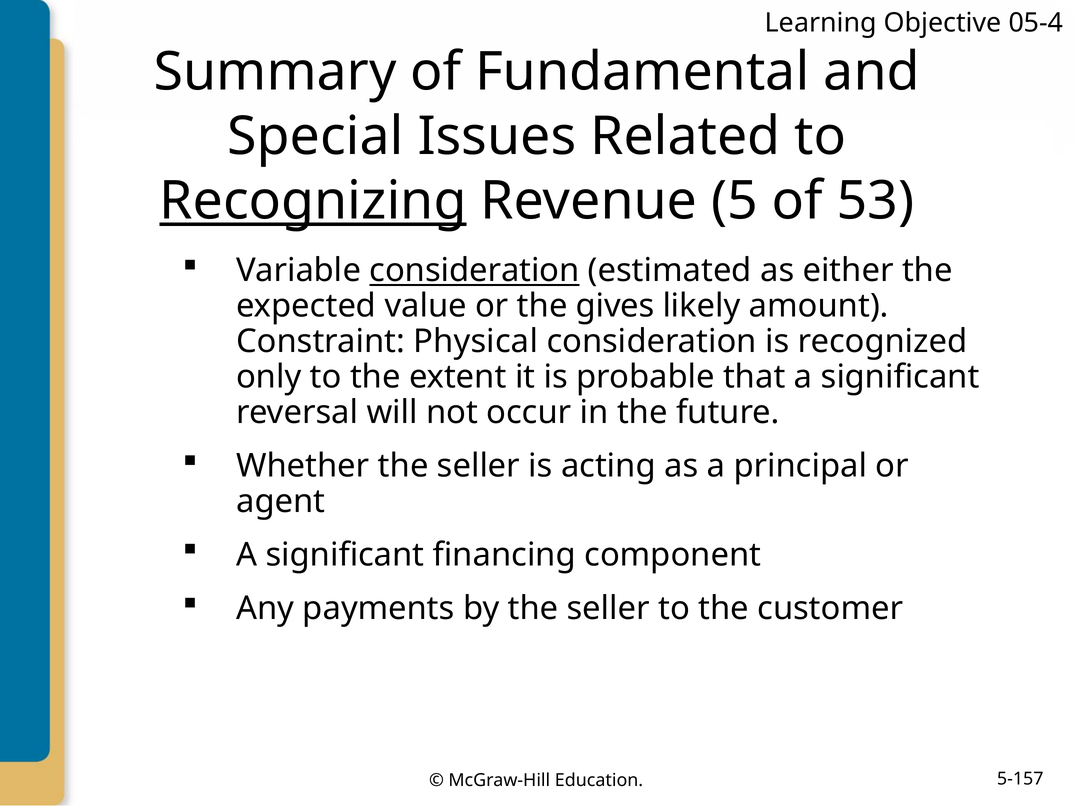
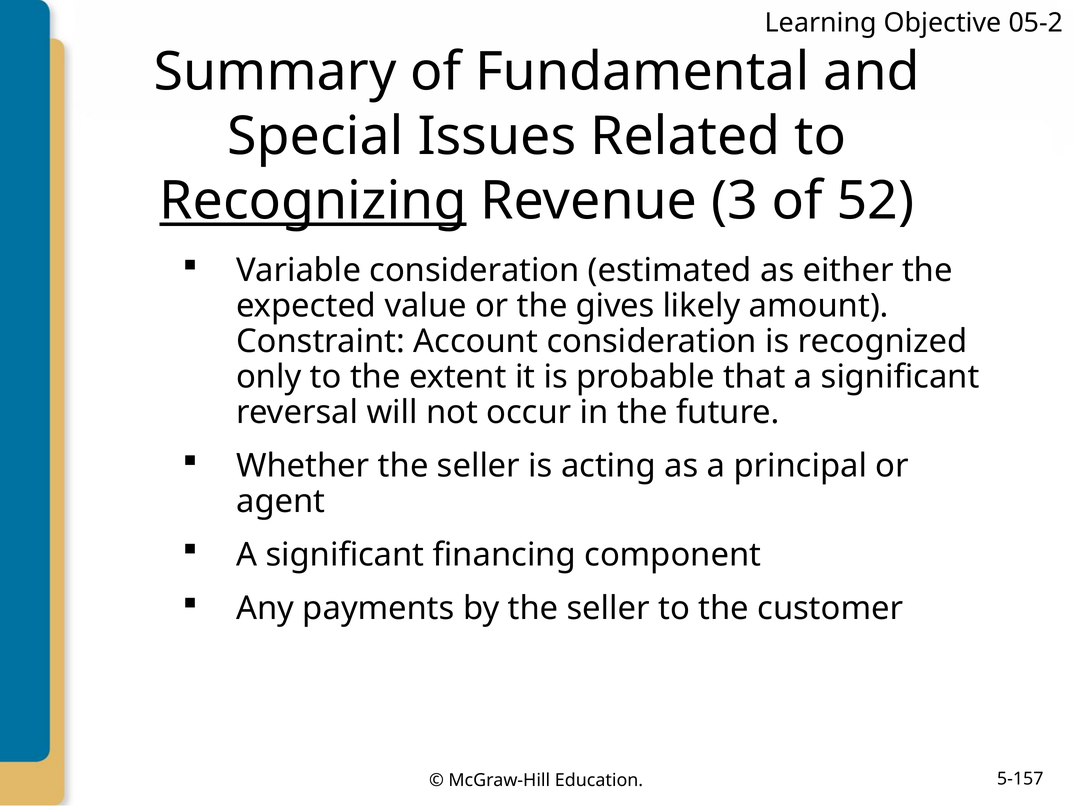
05-4: 05-4 -> 05-2 (1036, 23)
5: 5 -> 3 (735, 201)
53: 53 -> 52 (875, 201)
consideration underline: present -> none (474, 270)
Physical: Physical -> Account (476, 341)
